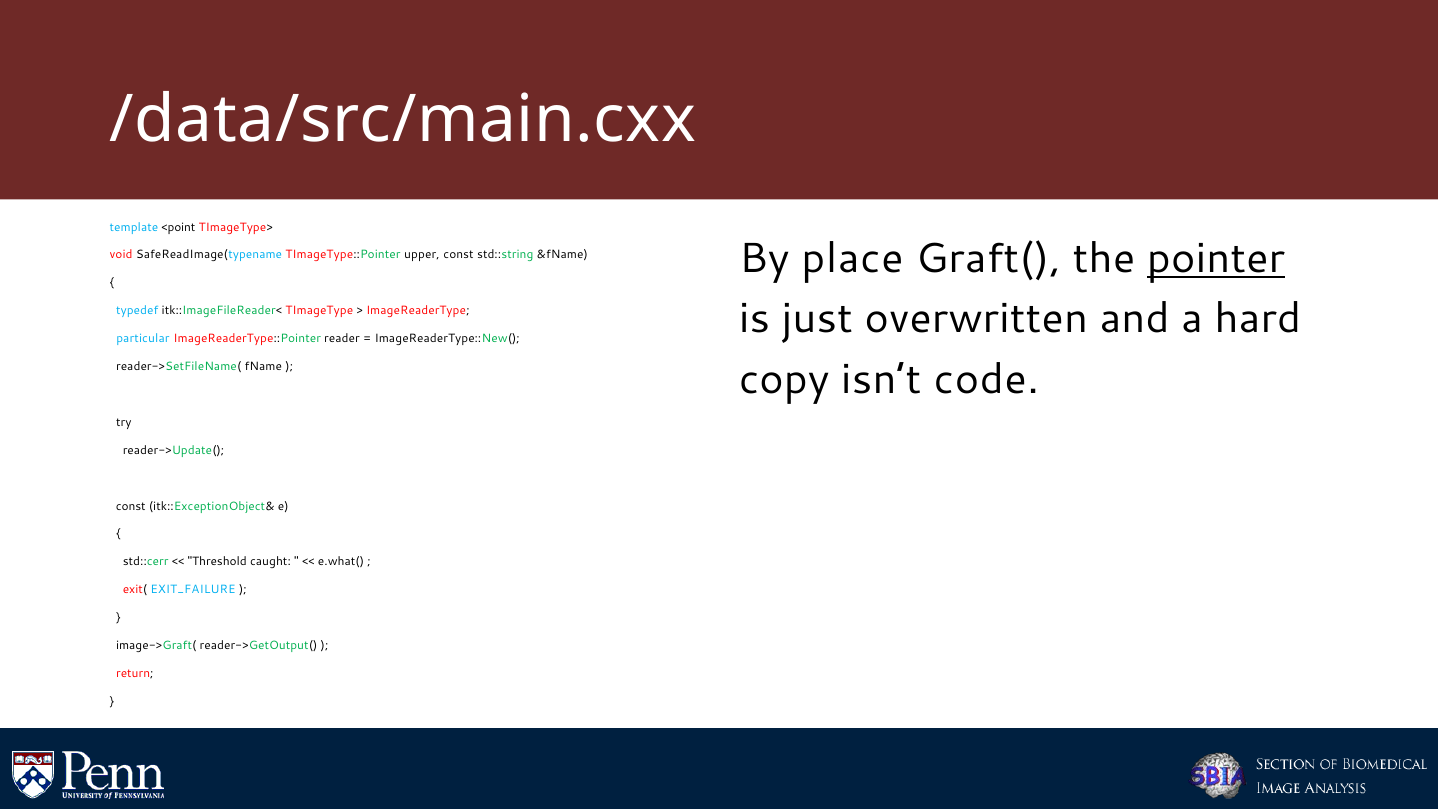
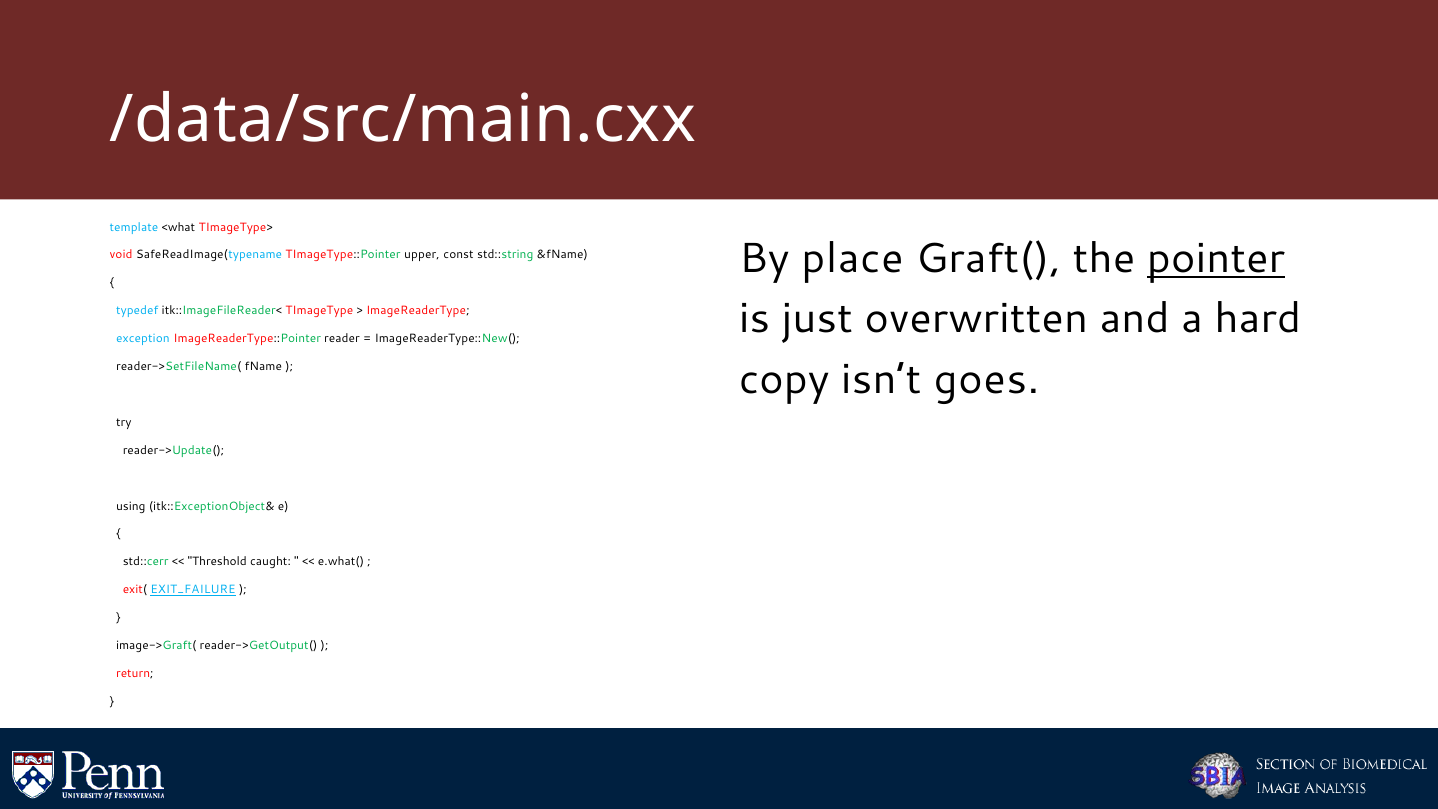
<point: <point -> <what (178, 227)
particular: particular -> exception (143, 339)
code: code -> goes (986, 379)
const: const -> using (131, 506)
EXIT_FAILURE underline: none -> present (193, 590)
